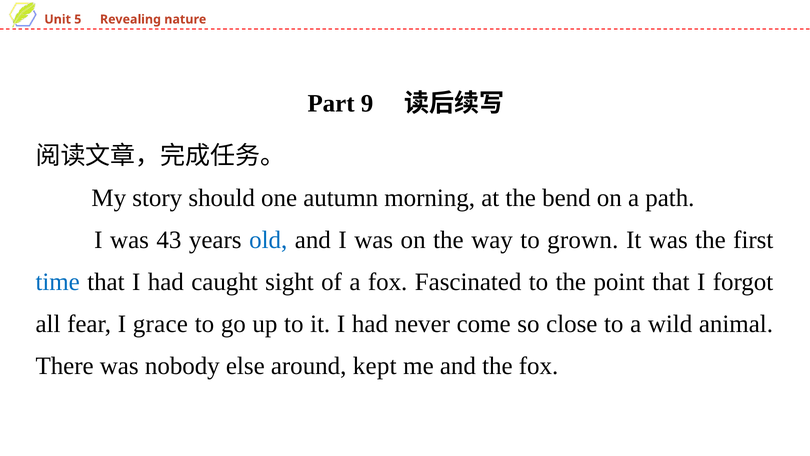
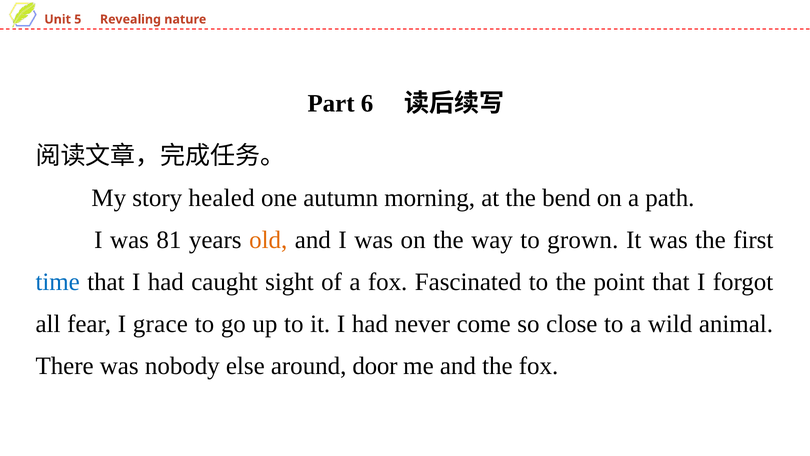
9: 9 -> 6 (367, 104)
should: should -> healed (222, 198)
43: 43 -> 81 (169, 240)
old colour: blue -> orange (268, 240)
kept: kept -> door (375, 366)
